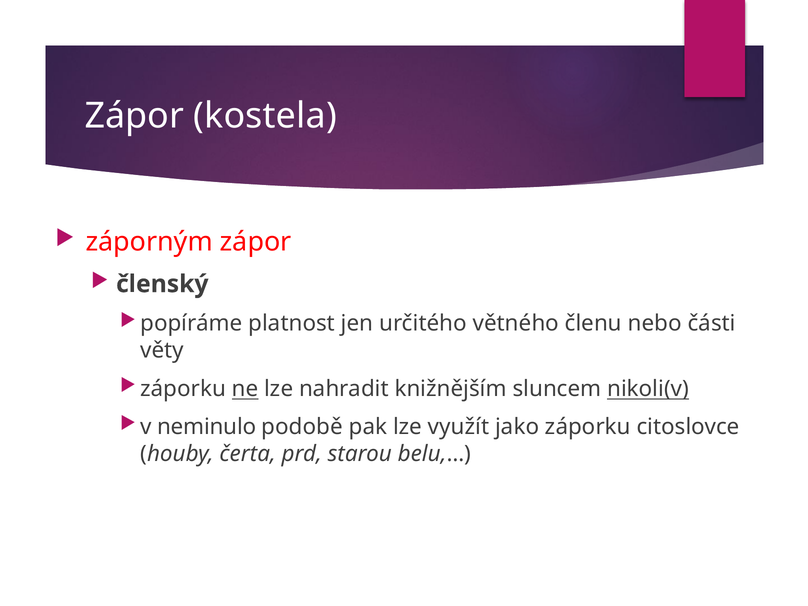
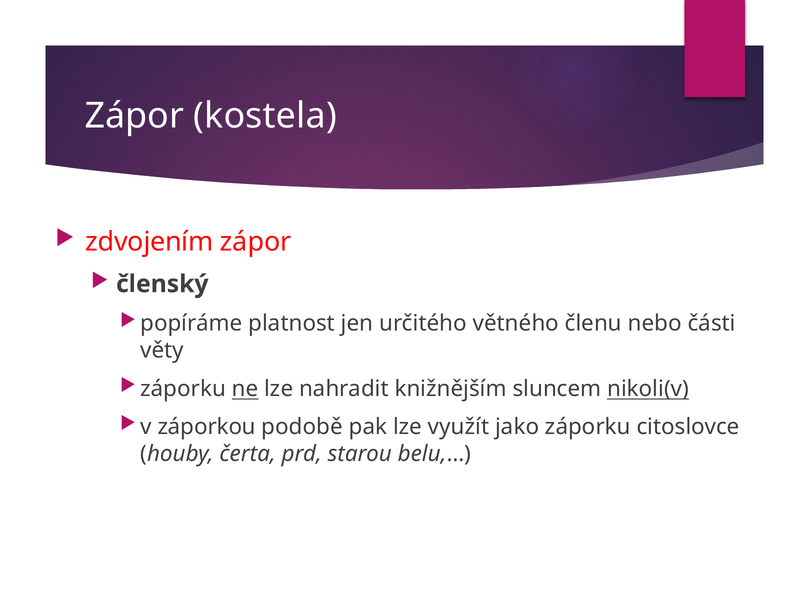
záporným: záporným -> zdvojením (149, 242)
neminulo: neminulo -> záporkou (207, 427)
